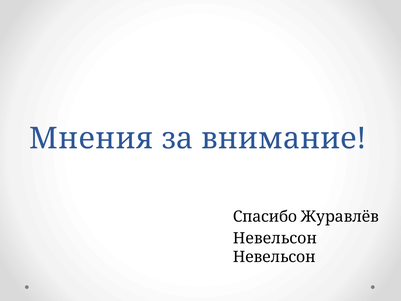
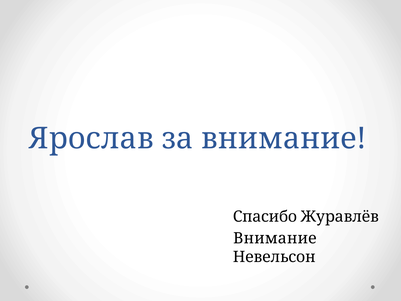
Мнения: Мнения -> Ярослав (91, 138)
Невельсон: Невельсон -> Внимание (275, 238)
